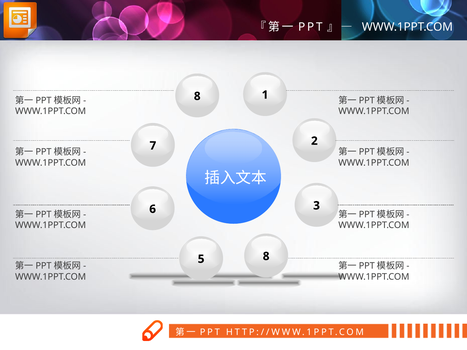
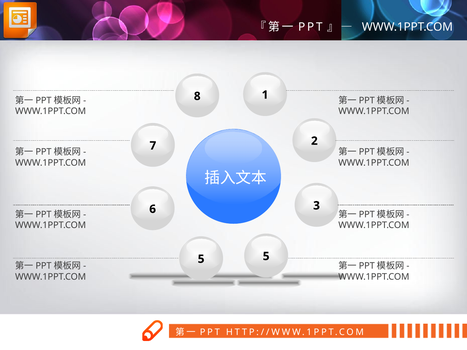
5 8: 8 -> 5 (266, 256)
